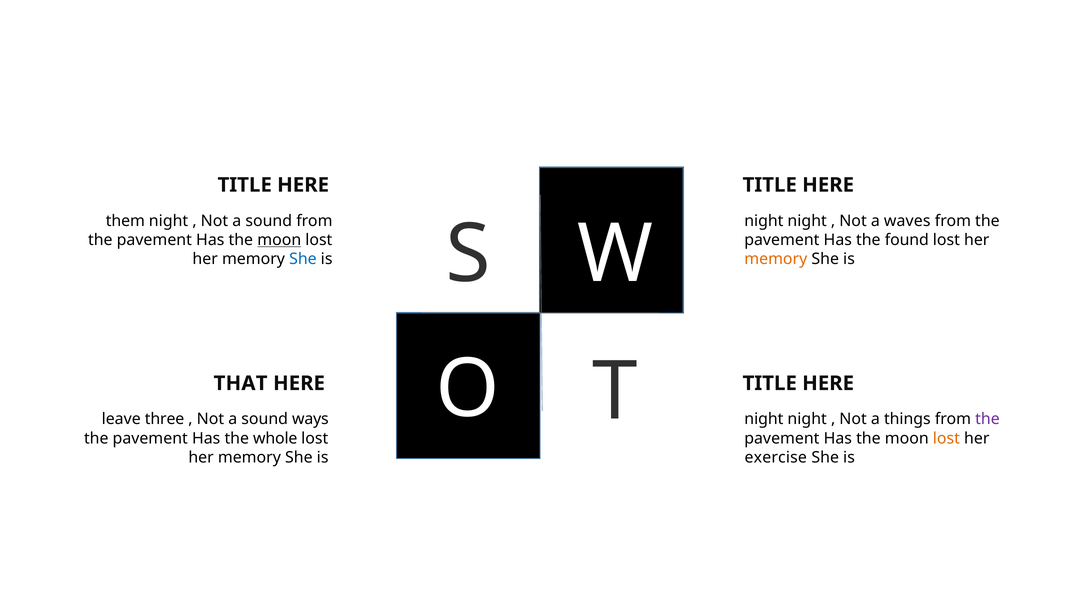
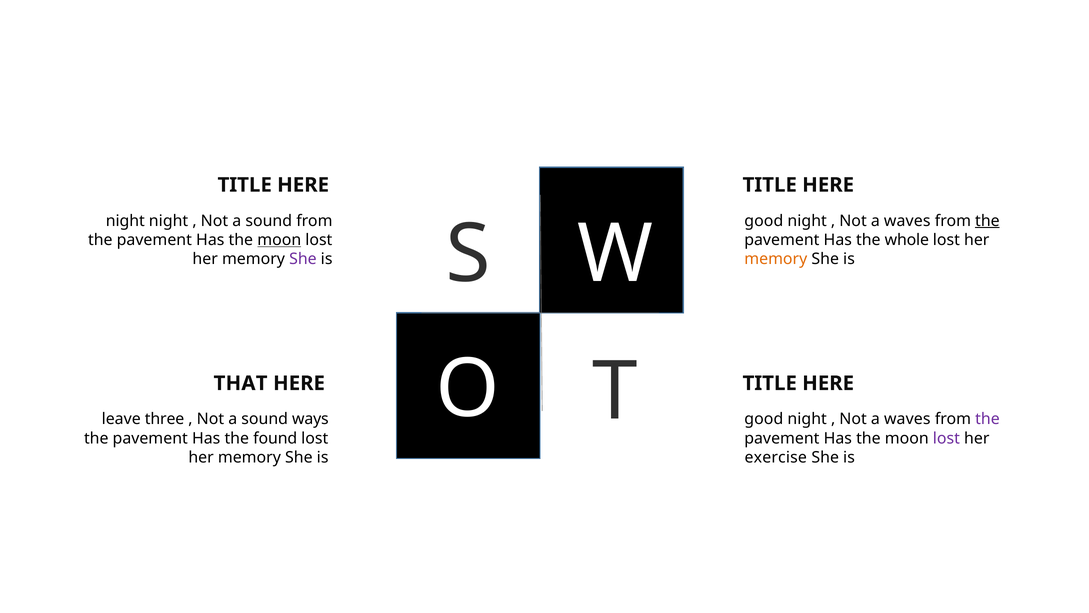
them: them -> night (125, 221)
night: night -> good (764, 221)
the underline: none -> present (987, 221)
found: found -> whole (907, 240)
She colour: blue -> purple (303, 259)
night: night -> good (764, 419)
things: things -> waves (907, 419)
whole: whole -> found (275, 438)
lost colour: orange -> purple (946, 438)
